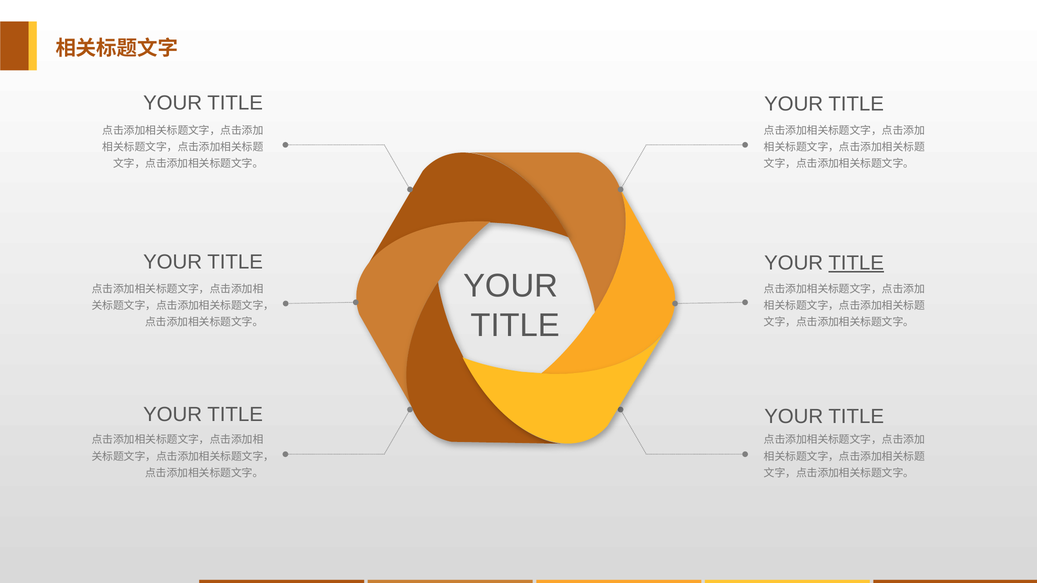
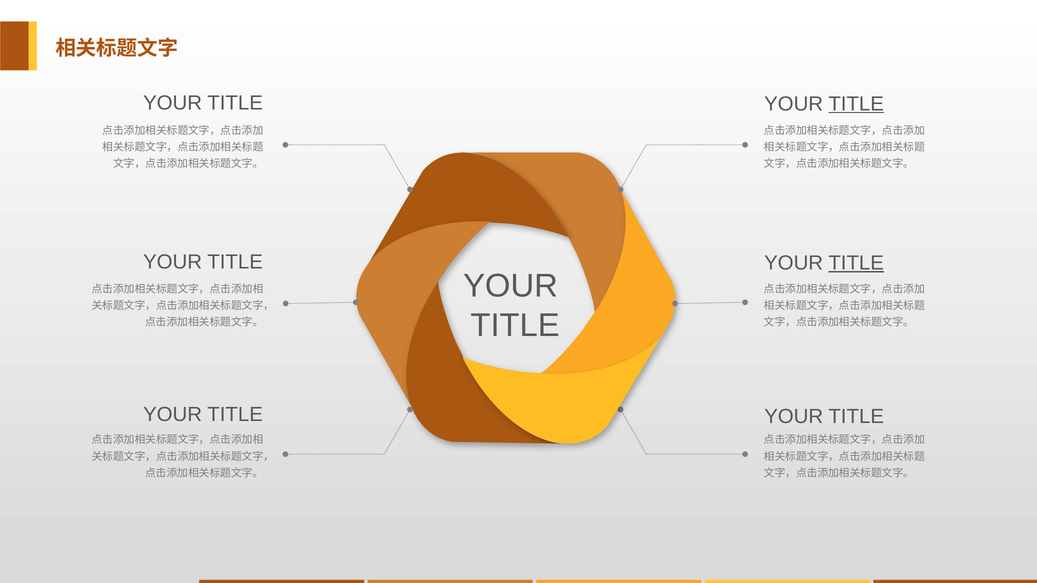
TITLE underline: none -> present (856, 104)
